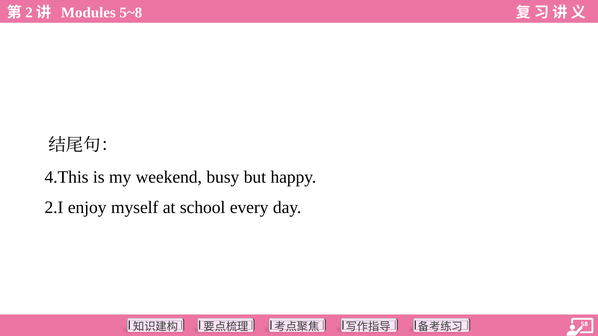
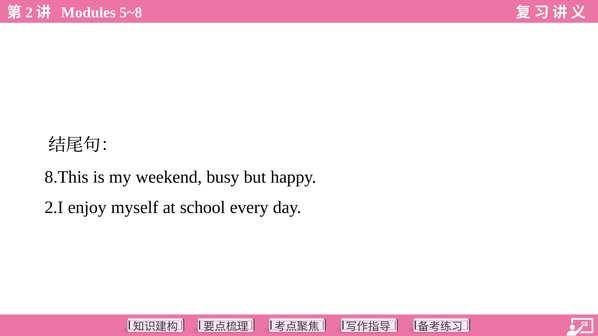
4.This: 4.This -> 8.This (67, 177)
